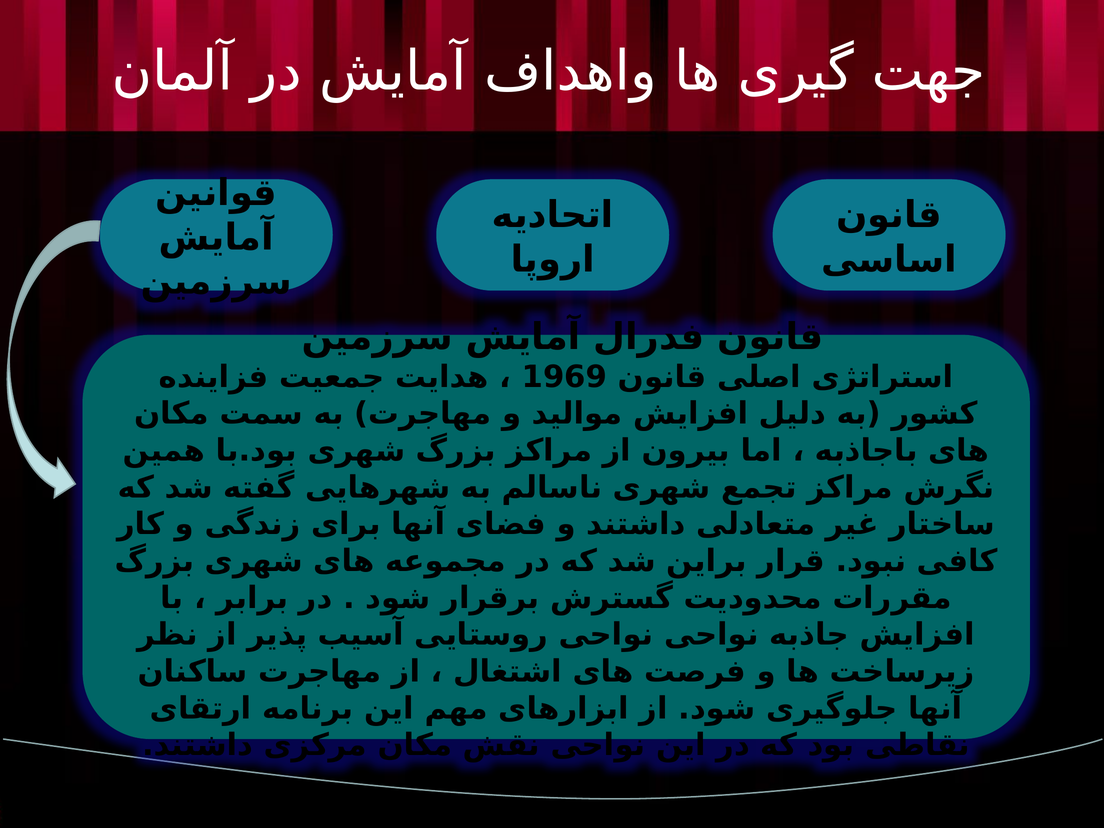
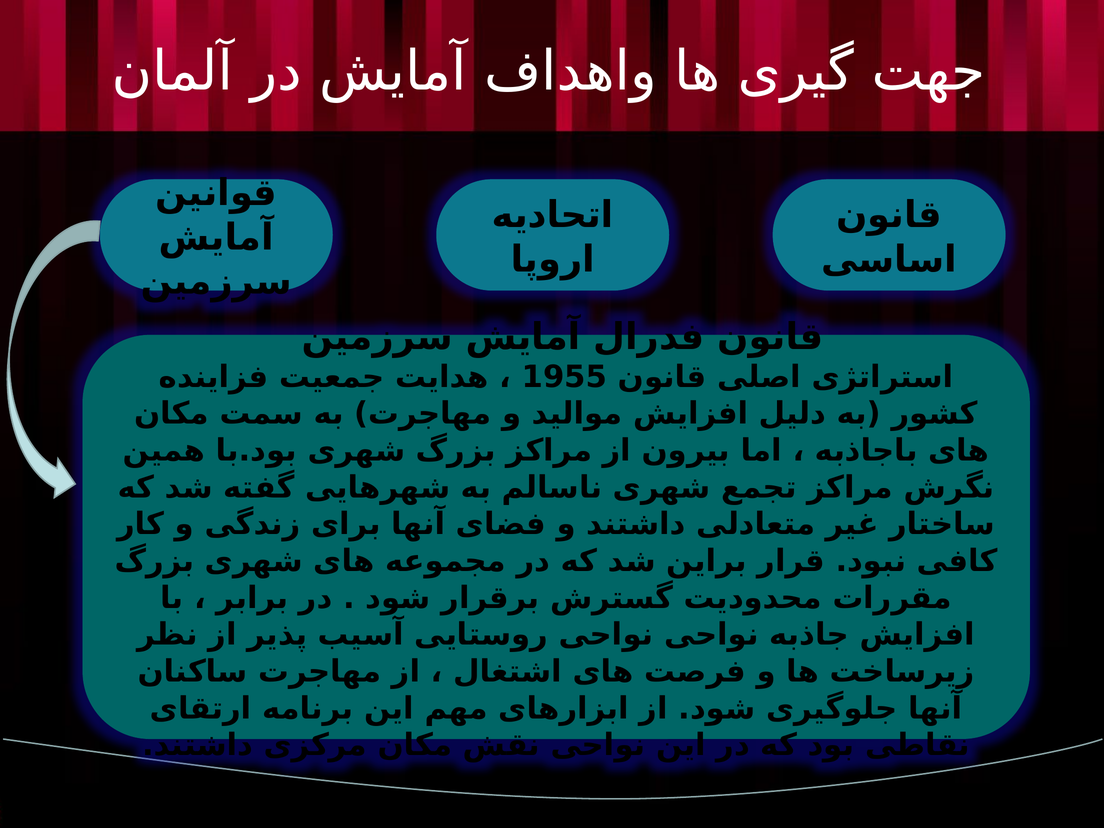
1969: 1969 -> 1955 (564, 377)
